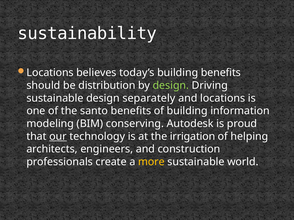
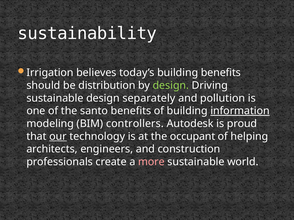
Locations: Locations -> Irrigation (50, 73)
and locations: locations -> pollution (223, 98)
information underline: none -> present (240, 111)
conserving: conserving -> controllers (135, 124)
irrigation: irrigation -> occupant (193, 137)
more colour: yellow -> pink (151, 162)
